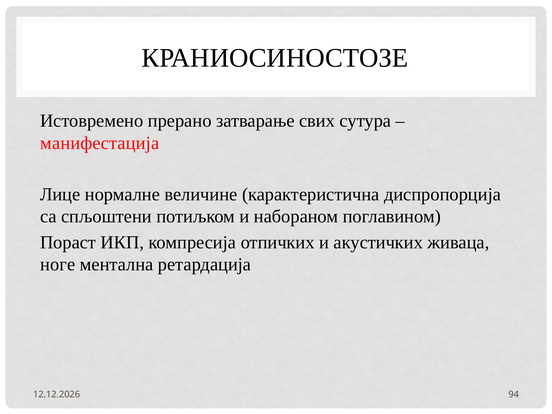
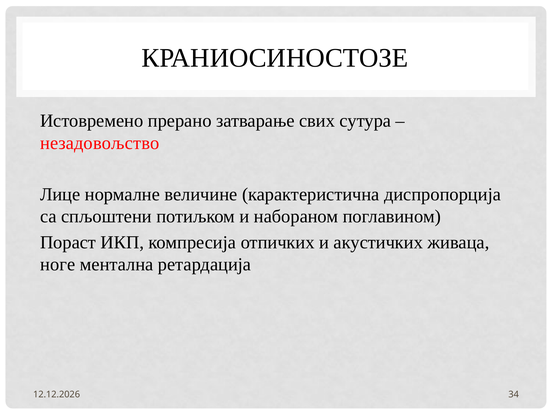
манифестација: манифестација -> незадовољство (100, 143)
94: 94 -> 34 (514, 395)
